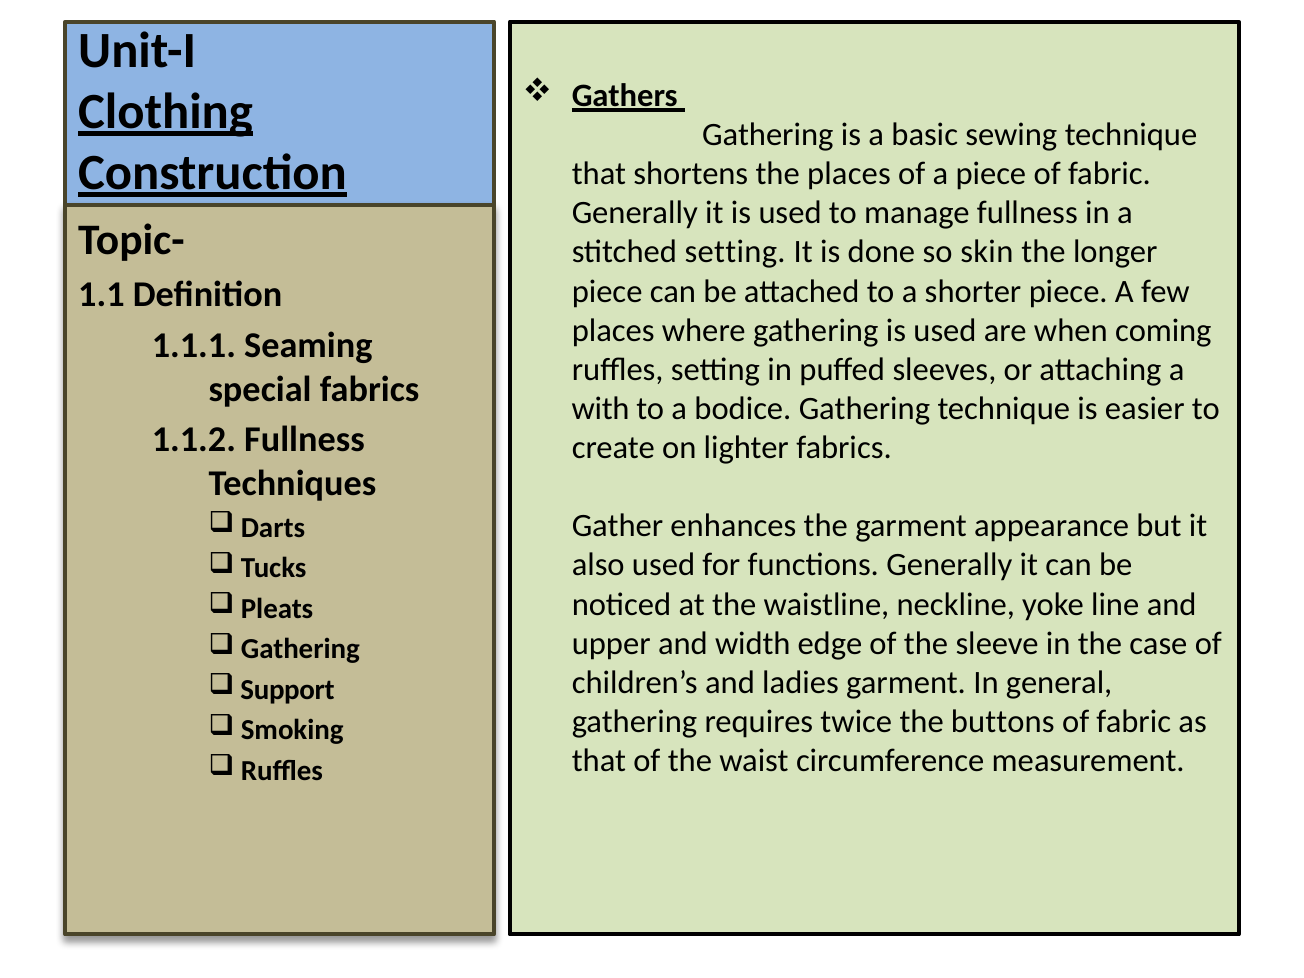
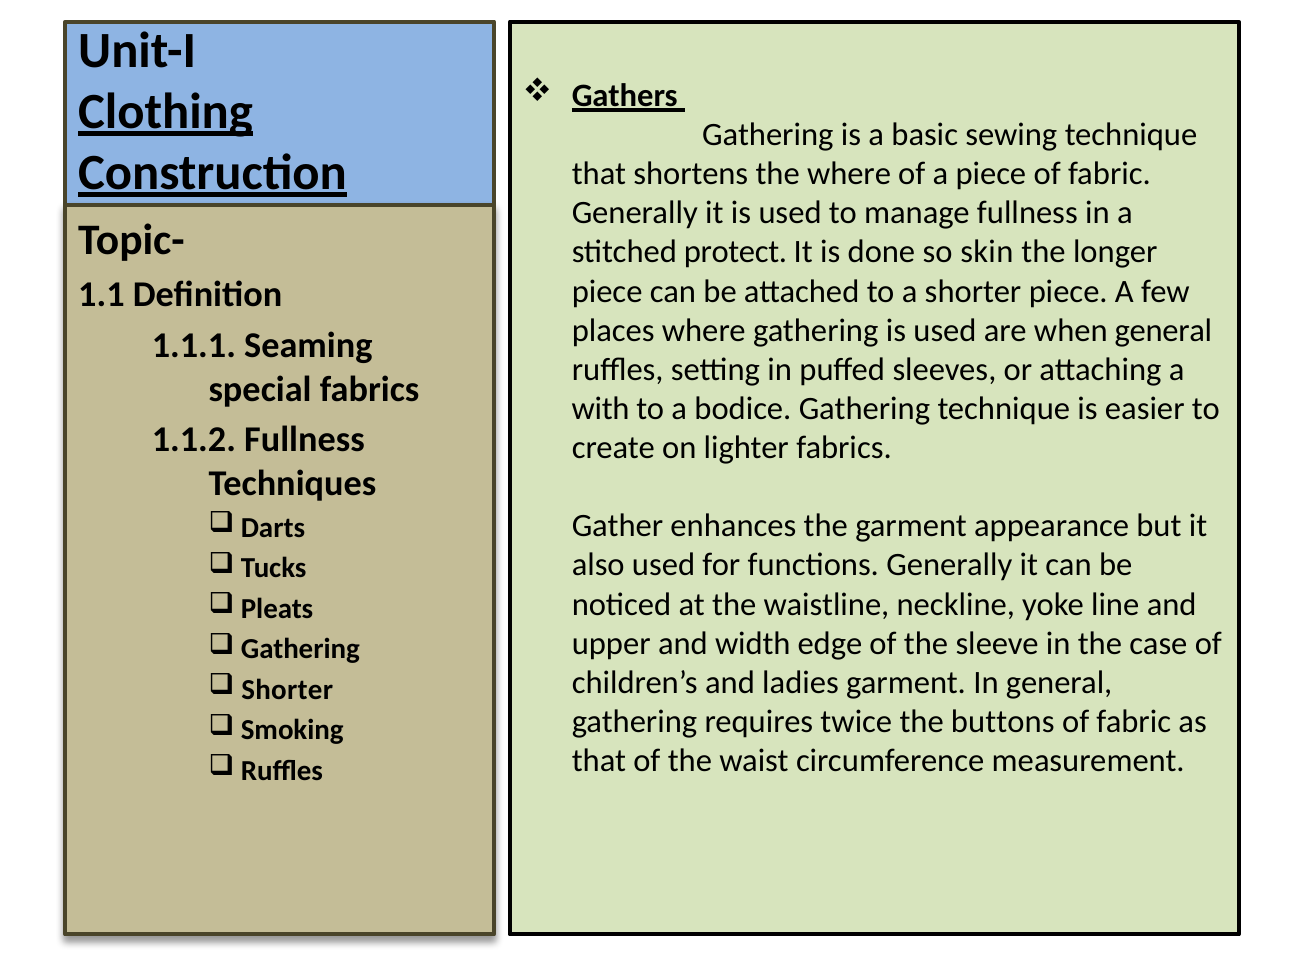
the places: places -> where (849, 174)
stitched setting: setting -> protect (735, 252)
when coming: coming -> general (1163, 330)
Support: Support -> Shorter (287, 690)
